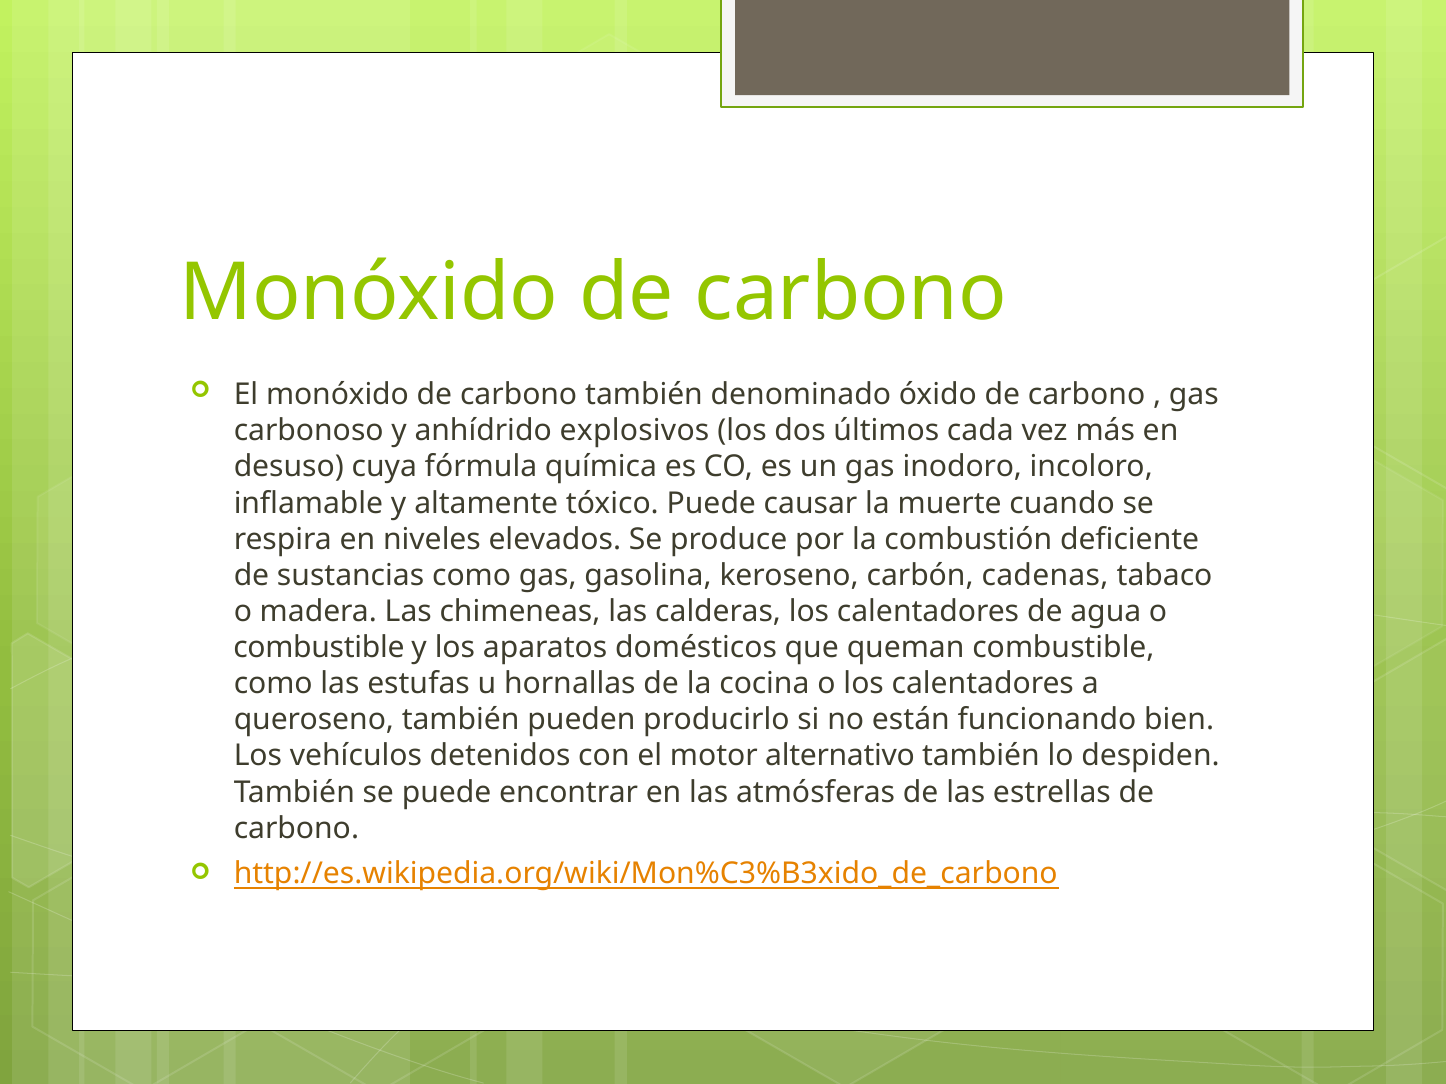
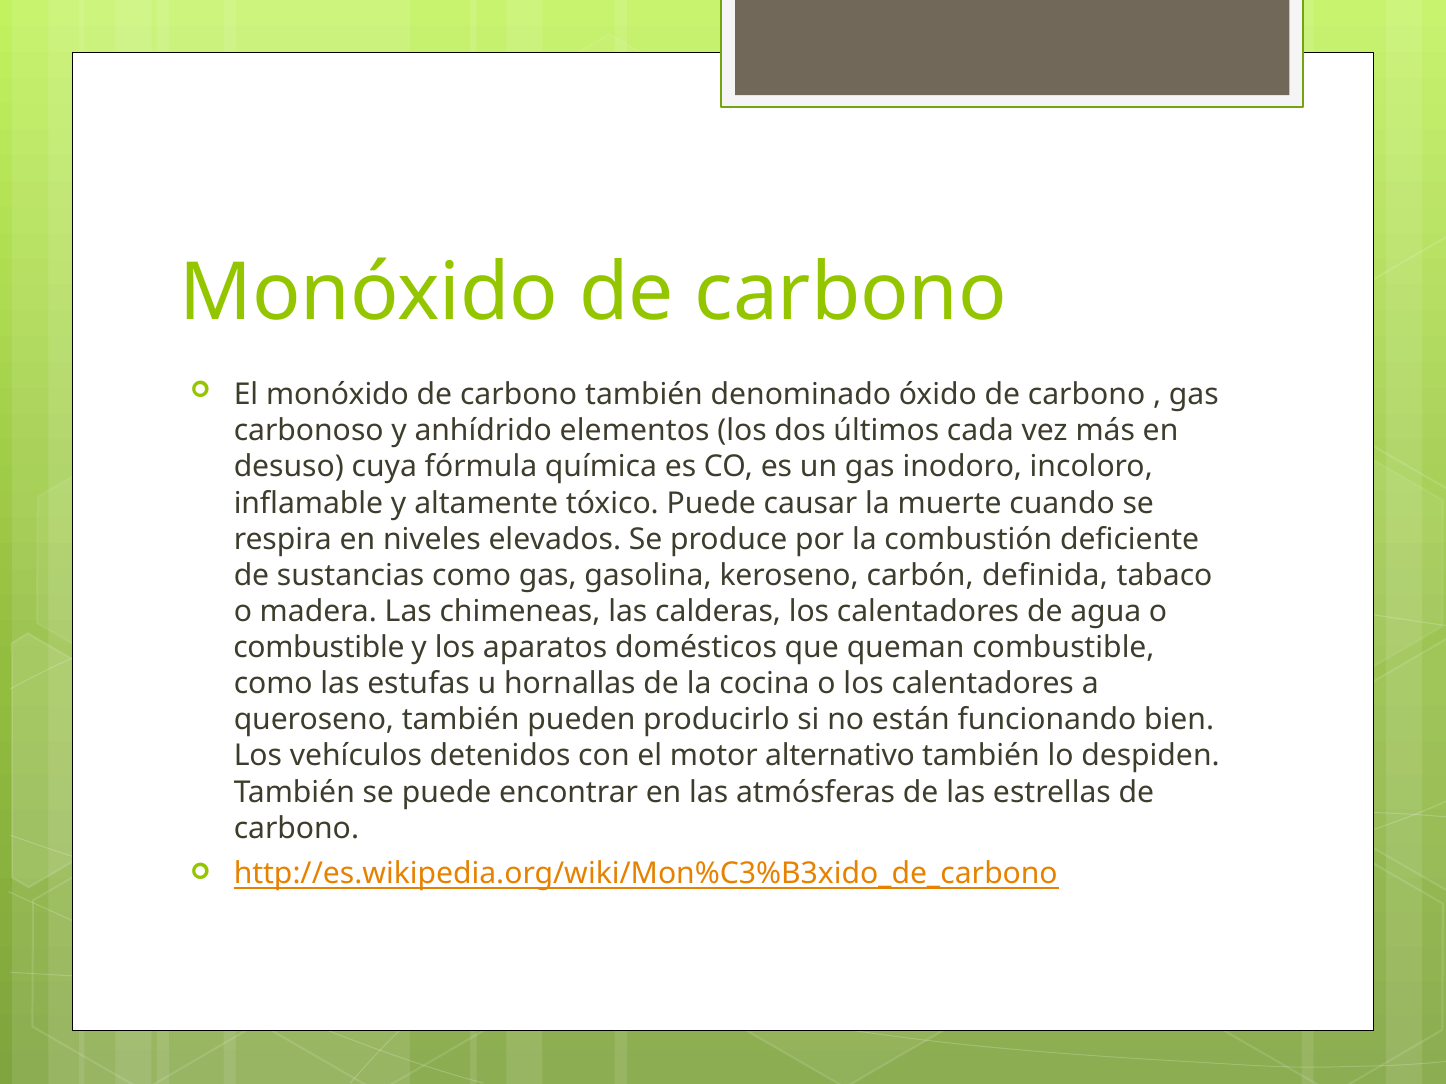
explosivos: explosivos -> elementos (635, 431)
cadenas: cadenas -> definida (1045, 576)
